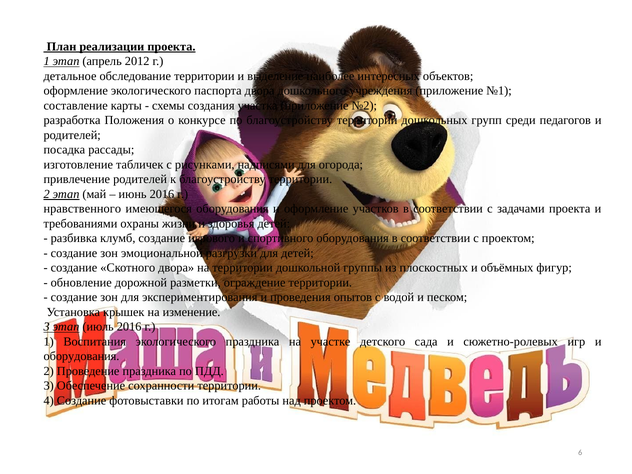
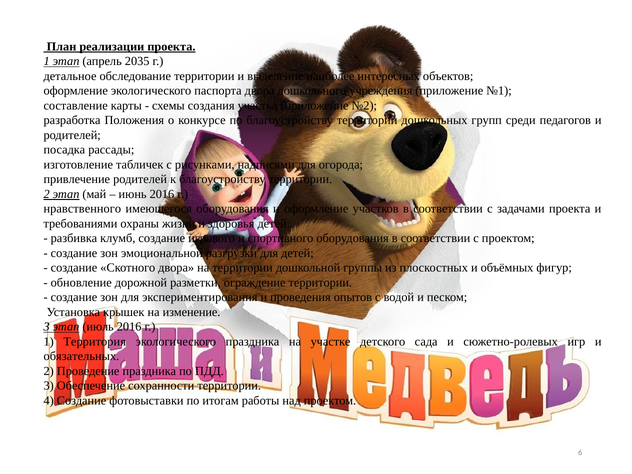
2012: 2012 -> 2035 (137, 61)
Воспитания: Воспитания -> Территория (95, 342)
оборудования: оборудования -> обязательных (81, 356)
